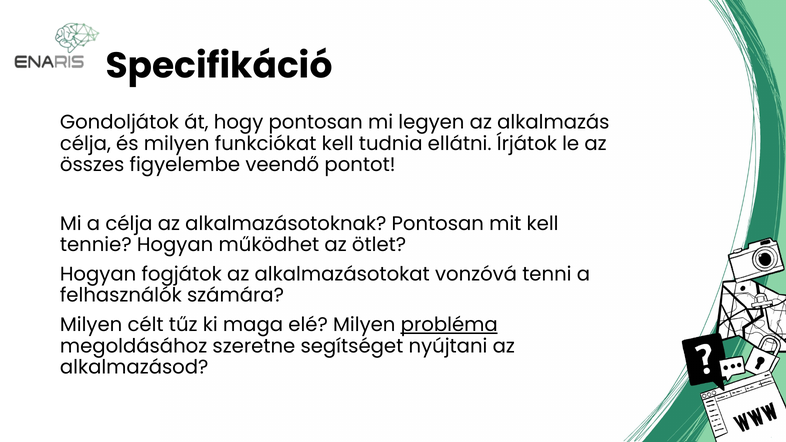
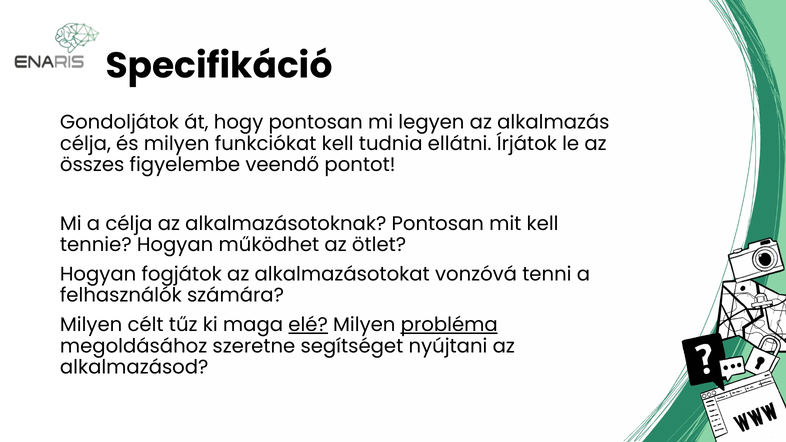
elé underline: none -> present (308, 325)
